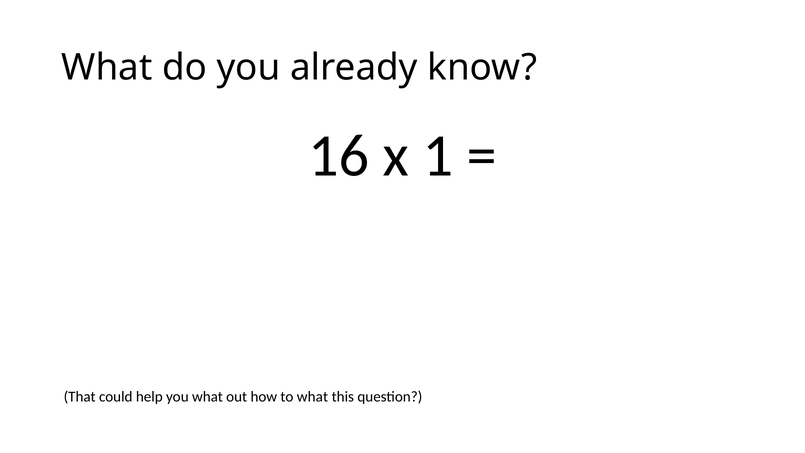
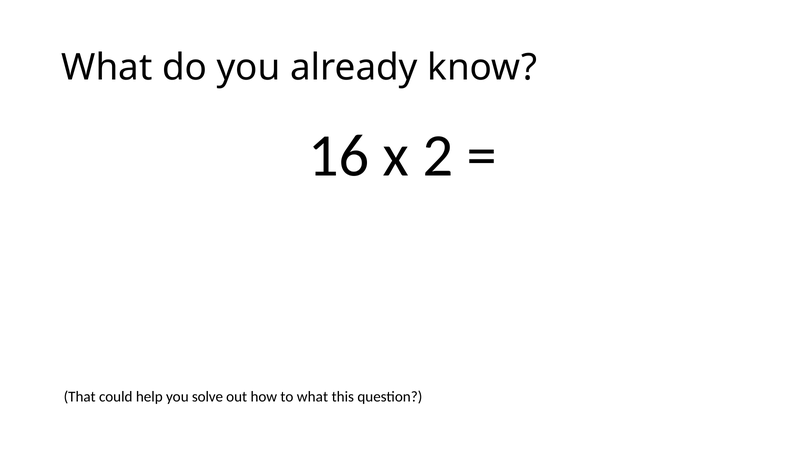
1: 1 -> 2 (438, 156)
you what: what -> solve (207, 397)
